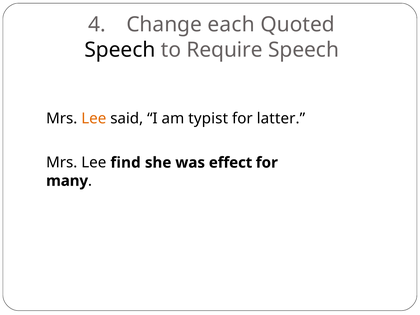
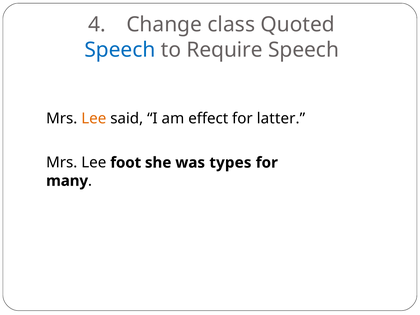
each: each -> class (231, 25)
Speech colour: black -> blue (120, 50)
typist: typist -> effect (208, 119)
find: find -> foot (126, 163)
effect: effect -> types (230, 163)
